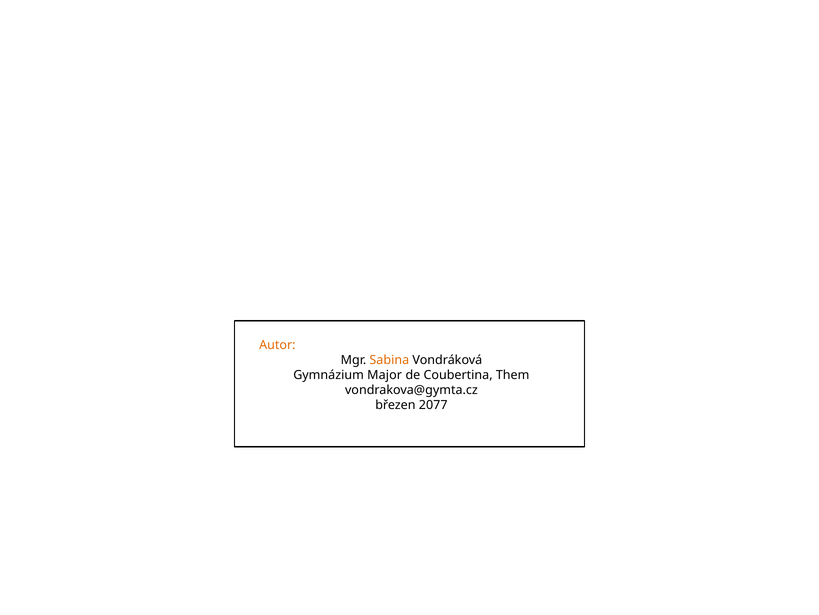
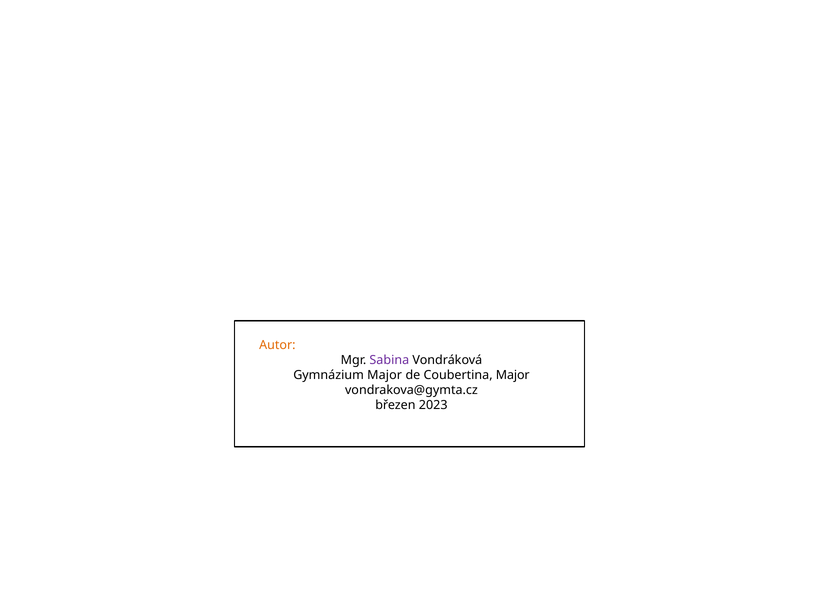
Sabina colour: orange -> purple (389, 360)
Coubertina Them: Them -> Major (513, 375)
2077: 2077 -> 2023 (433, 405)
